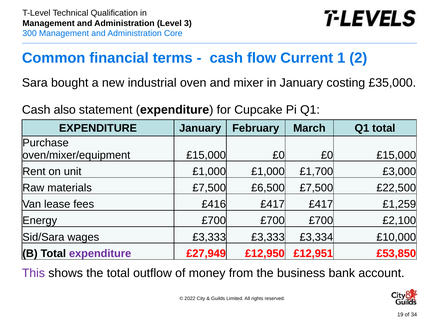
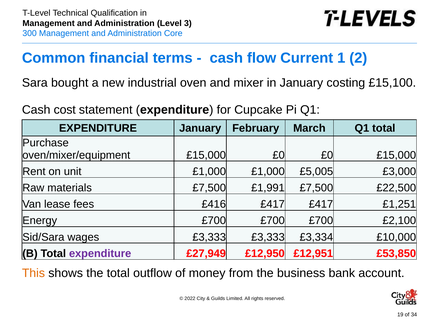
£35,000: £35,000 -> £15,100 (392, 83)
also: also -> cost (65, 110)
£1,700: £1,700 -> £5,005 (316, 172)
£6,500: £6,500 -> £1,991 (268, 188)
£1,259: £1,259 -> £1,251 (399, 204)
This colour: purple -> orange (33, 273)
